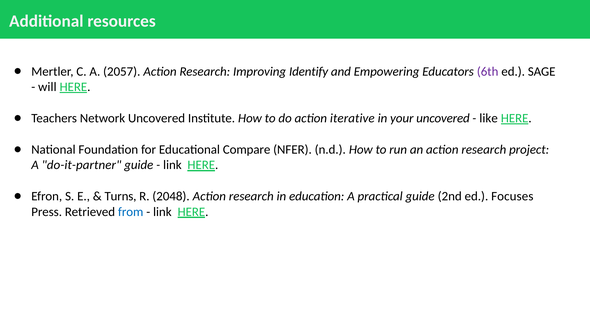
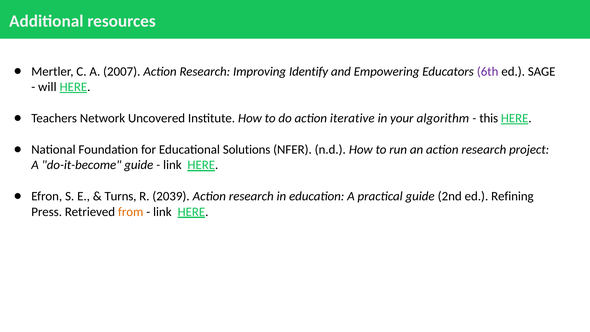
2057: 2057 -> 2007 (122, 71)
your uncovered: uncovered -> algorithm (443, 118)
like: like -> this (489, 118)
Compare: Compare -> Solutions (247, 149)
do-it-partner: do-it-partner -> do-it-become (82, 165)
2048: 2048 -> 2039 (171, 196)
Focuses: Focuses -> Refining (512, 196)
from colour: blue -> orange (131, 212)
